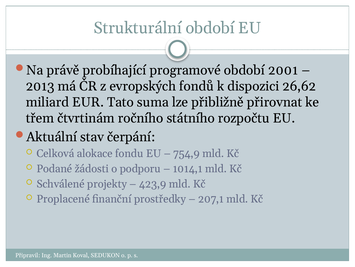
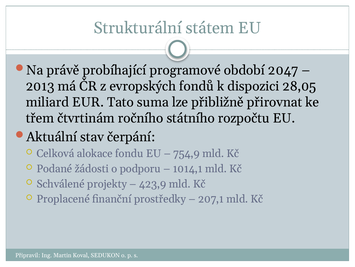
Strukturální období: období -> státem (210, 28)
2001: 2001 -> 2047 (283, 70)
26,62: 26,62 -> 28,05 (299, 86)
